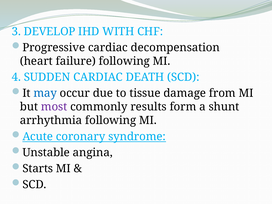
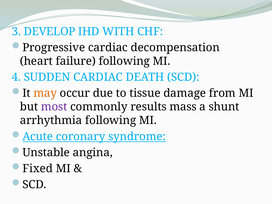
may colour: blue -> orange (45, 93)
form: form -> mass (183, 107)
Starts: Starts -> Fixed (38, 169)
